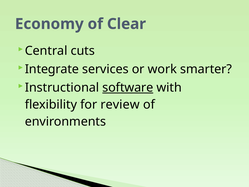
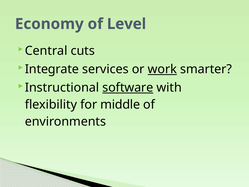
Clear: Clear -> Level (127, 24)
work underline: none -> present (162, 69)
review: review -> middle (120, 104)
